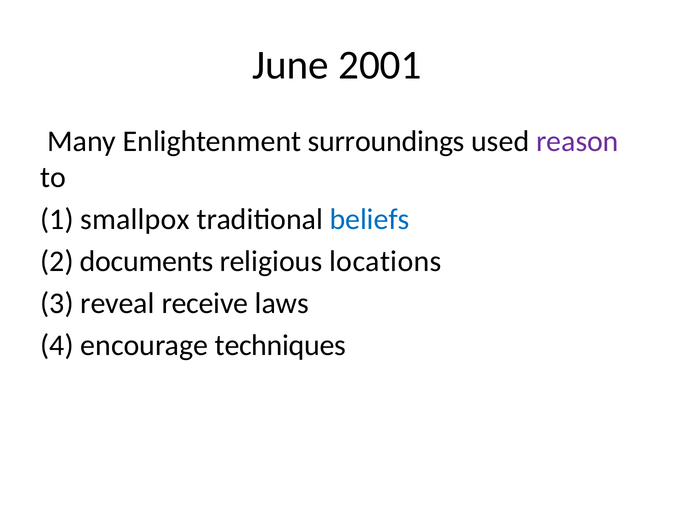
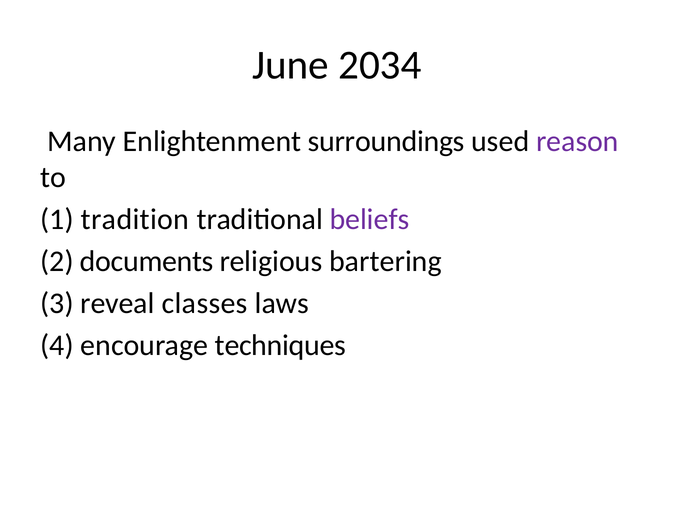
2001: 2001 -> 2034 (380, 65)
smallpox: smallpox -> tradition (135, 219)
beliefs colour: blue -> purple (369, 219)
locations: locations -> bartering (386, 261)
receive: receive -> classes (205, 303)
